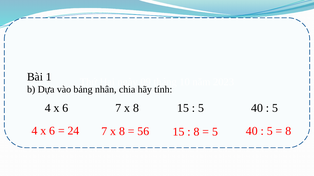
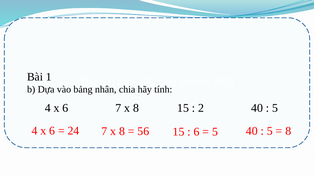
5: 5 -> 2 (201, 108)
8: 8 -> 6 (197, 132)
